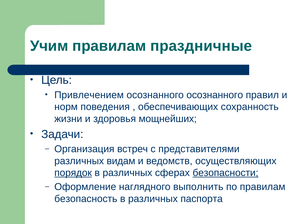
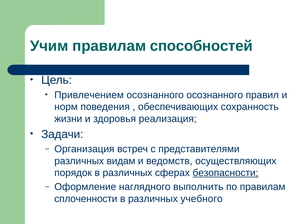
праздничные: праздничные -> способностей (201, 46)
мощнейших: мощнейших -> реализация (168, 119)
порядок underline: present -> none (73, 173)
безопасность: безопасность -> сплоченности (86, 199)
паспорта: паспорта -> учебного (202, 199)
